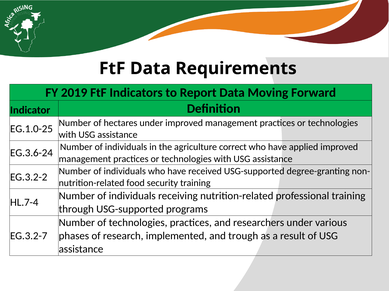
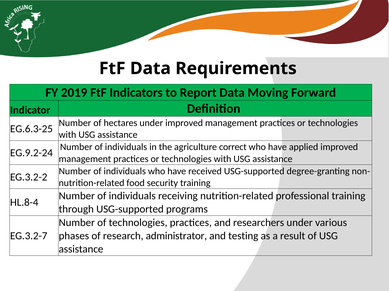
EG.1.0-25: EG.1.0-25 -> EG.6.3-25 (31, 129)
EG.3.6-24: EG.3.6-24 -> EG.9.2-24 (31, 153)
HL.7-4: HL.7-4 -> HL.8-4 (24, 203)
implemented: implemented -> administrator (176, 236)
trough: trough -> testing (243, 236)
